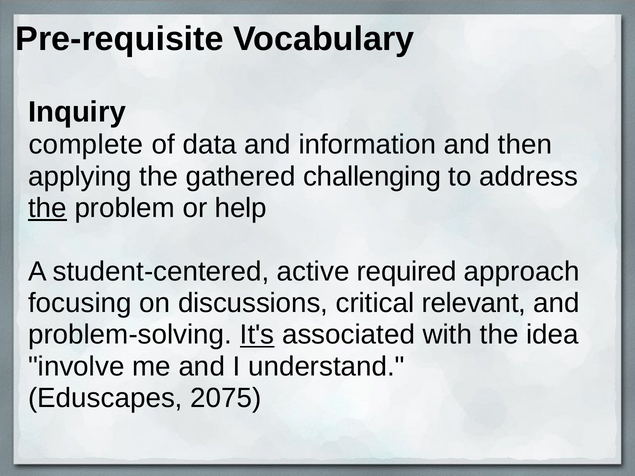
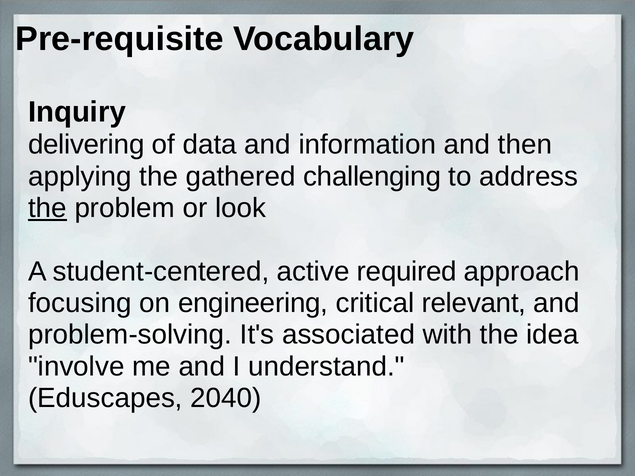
complete: complete -> delivering (86, 145)
help: help -> look (241, 208)
discussions: discussions -> engineering (253, 303)
It's underline: present -> none (257, 335)
2075: 2075 -> 2040 (226, 398)
